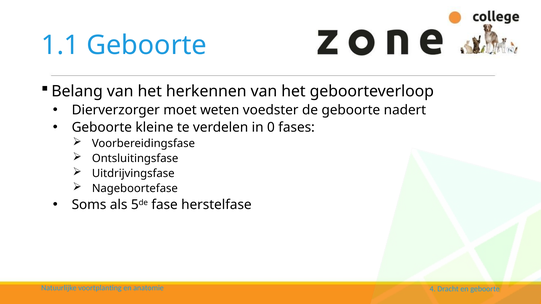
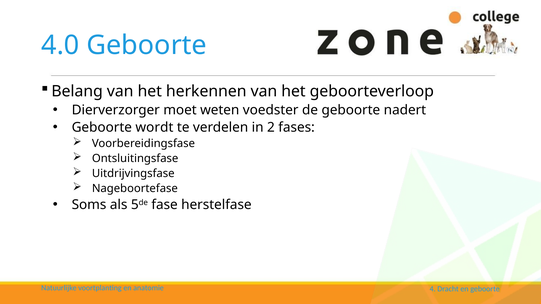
1.1: 1.1 -> 4.0 (60, 45)
kleine: kleine -> wordt (154, 127)
0: 0 -> 2 (271, 127)
